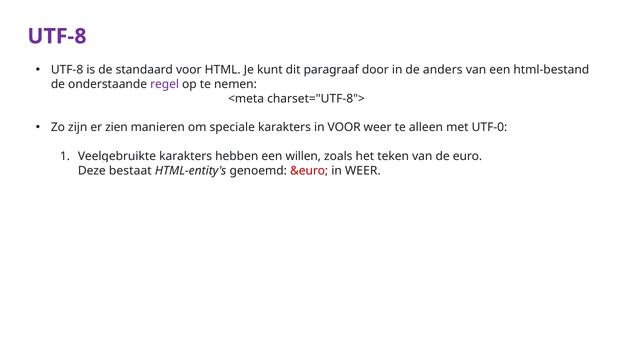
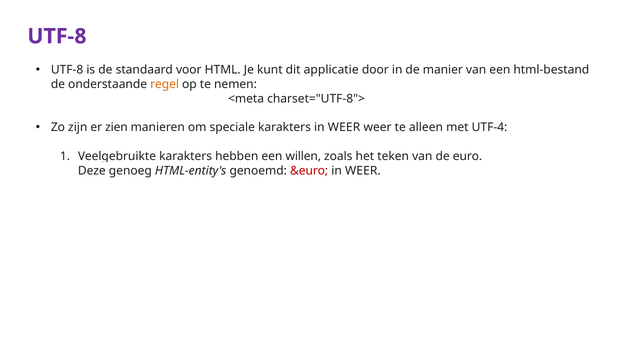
paragraaf: paragraaf -> applicatie (331, 70)
anders: anders -> manier (443, 70)
regel colour: purple -> orange (165, 84)
karakters in VOOR: VOOR -> WEER (344, 128)
UTF-0: UTF-0 -> UTF-4 (490, 128)
bestaat: bestaat -> genoeg (130, 171)
